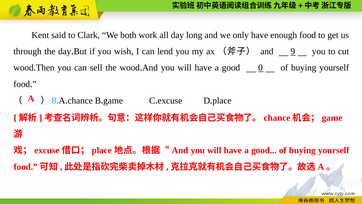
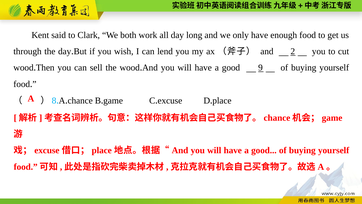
9: 9 -> 2 (293, 51)
0: 0 -> 9 (260, 68)
